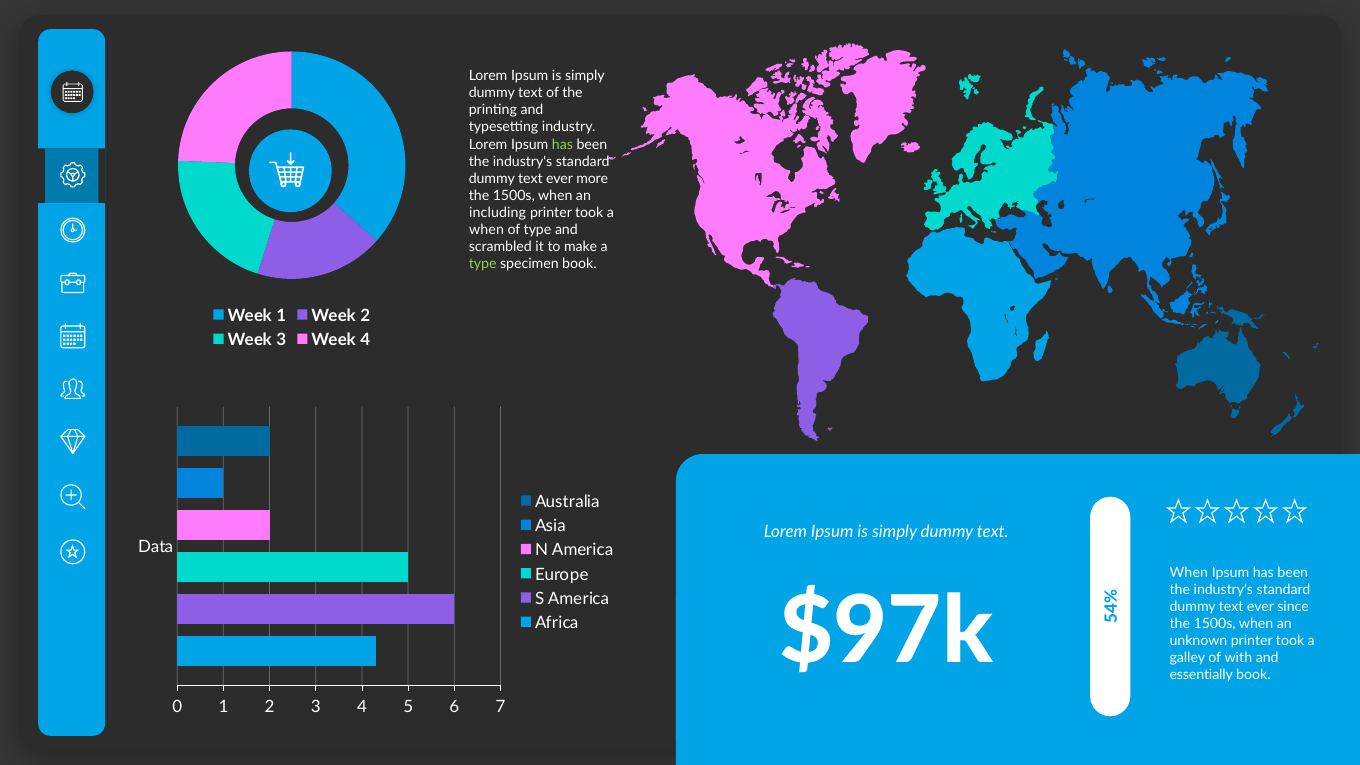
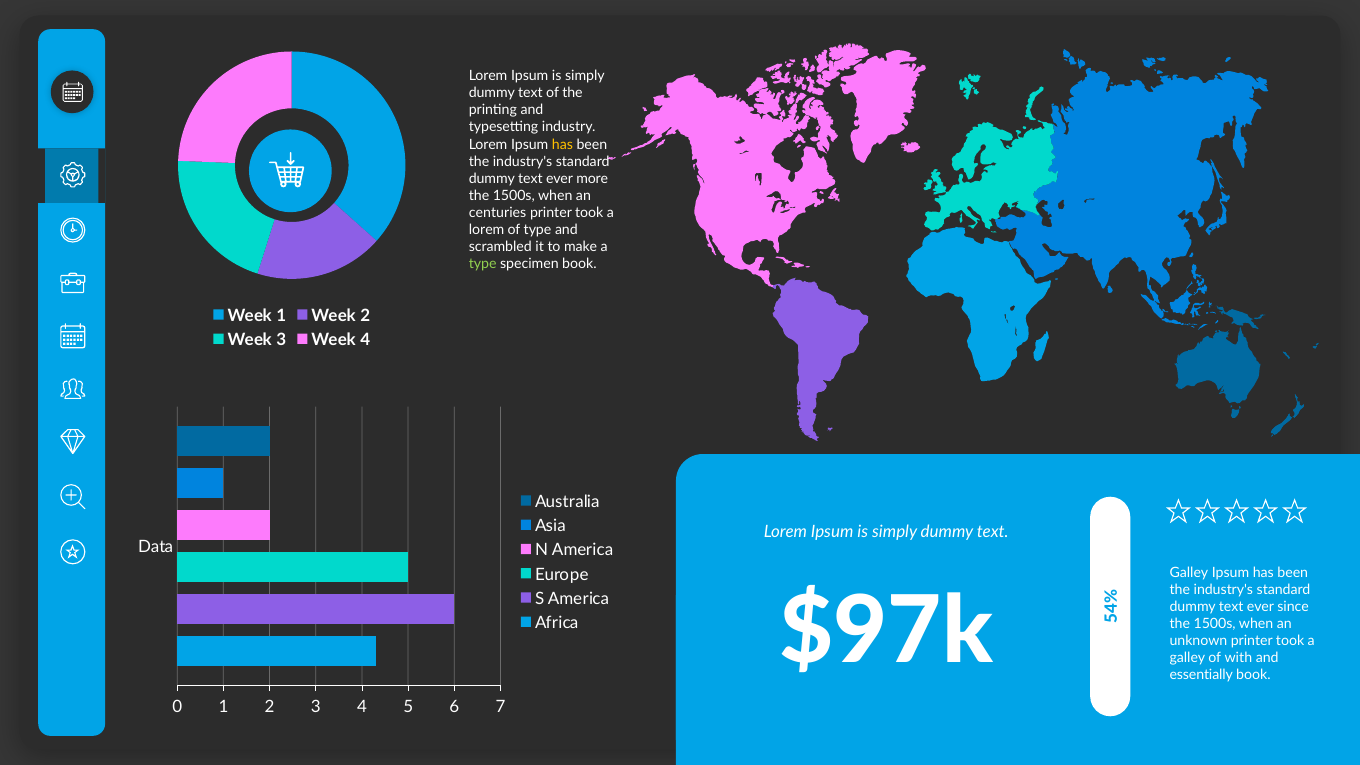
has colour: light green -> yellow (562, 144)
including: including -> centuries (498, 212)
when: when -> lorem (487, 229)
When: When -> Galley (1189, 572)
